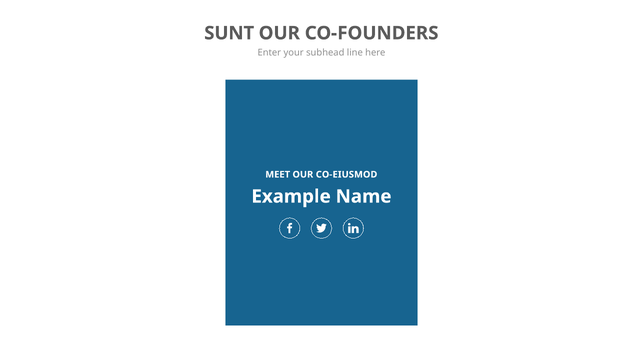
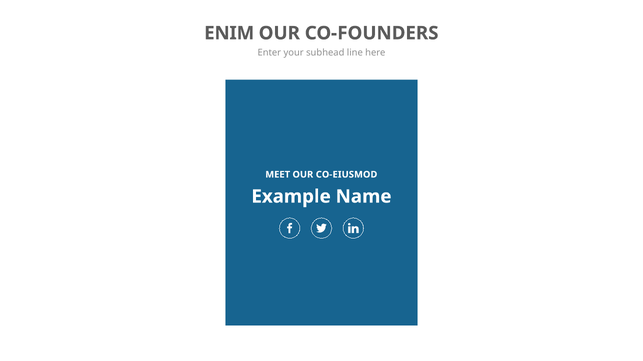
SUNT: SUNT -> ENIM (229, 33)
